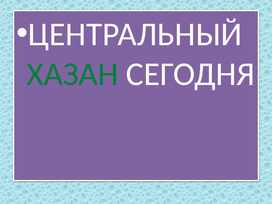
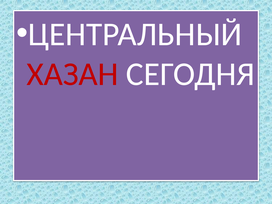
ХАЗАН colour: green -> red (72, 74)
